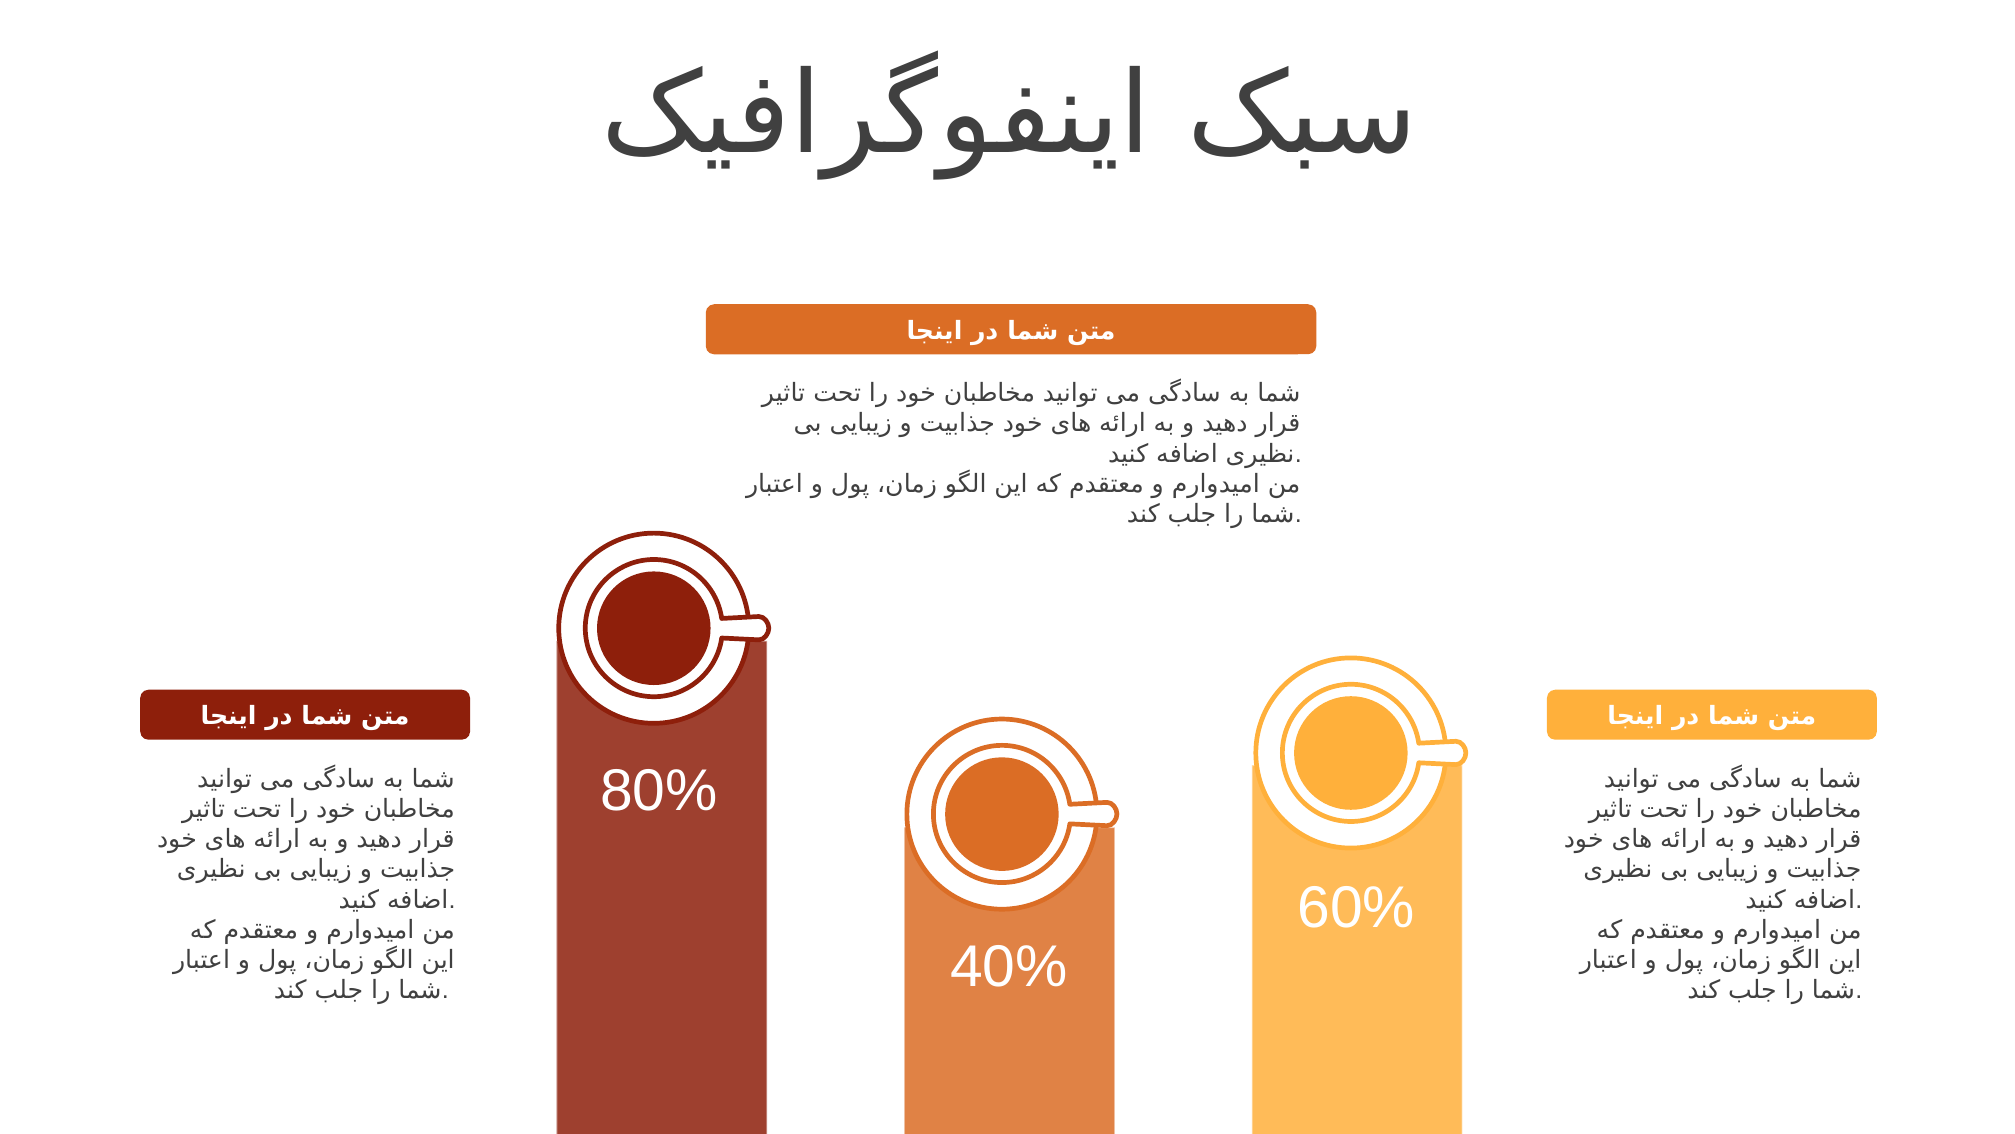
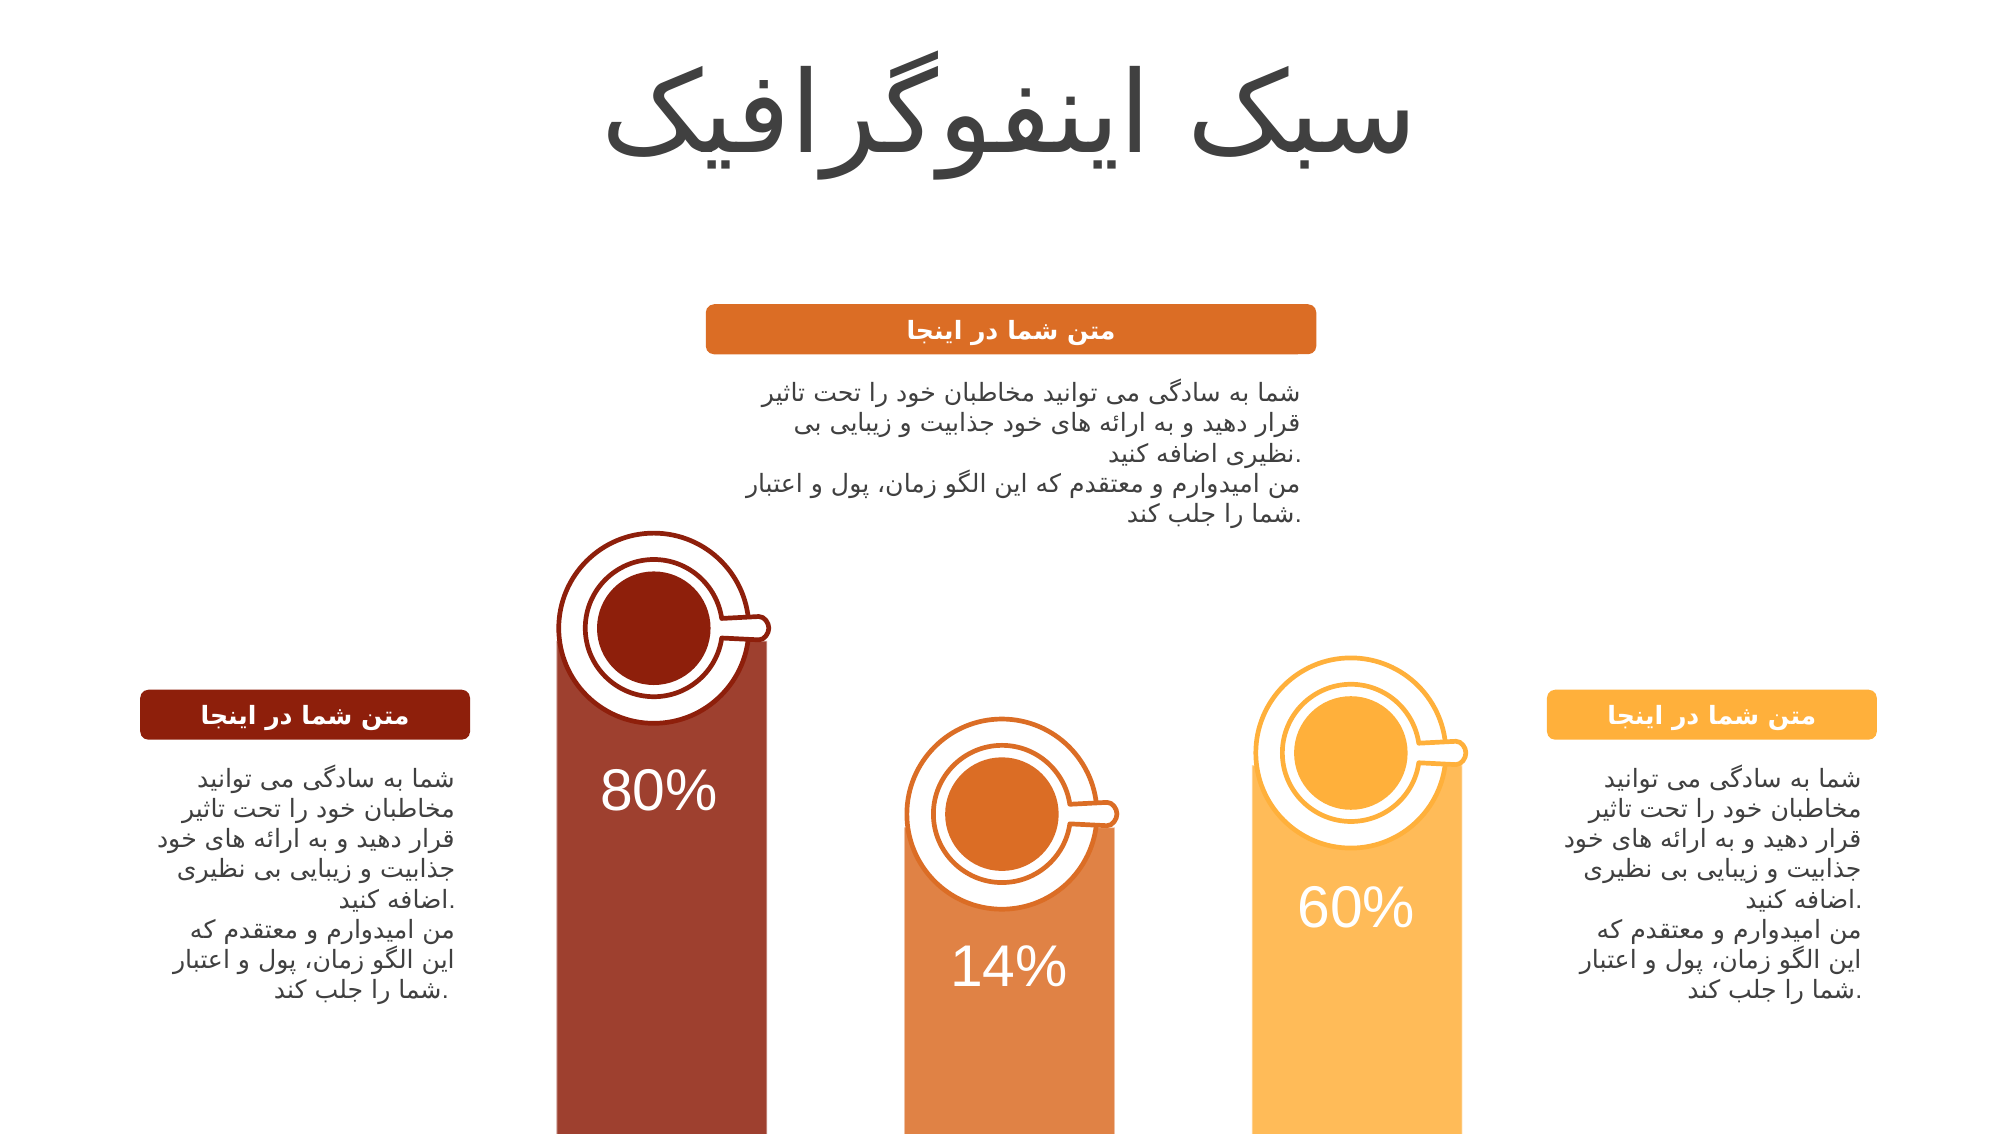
40%: 40% -> 14% (1009, 967)
